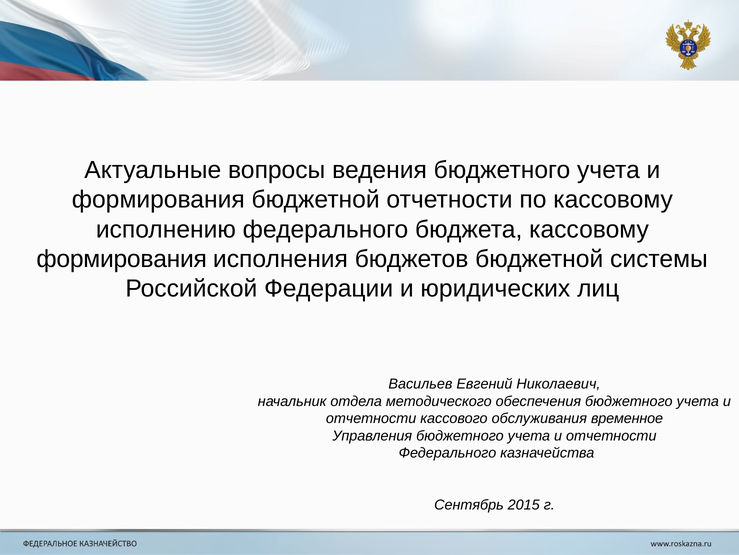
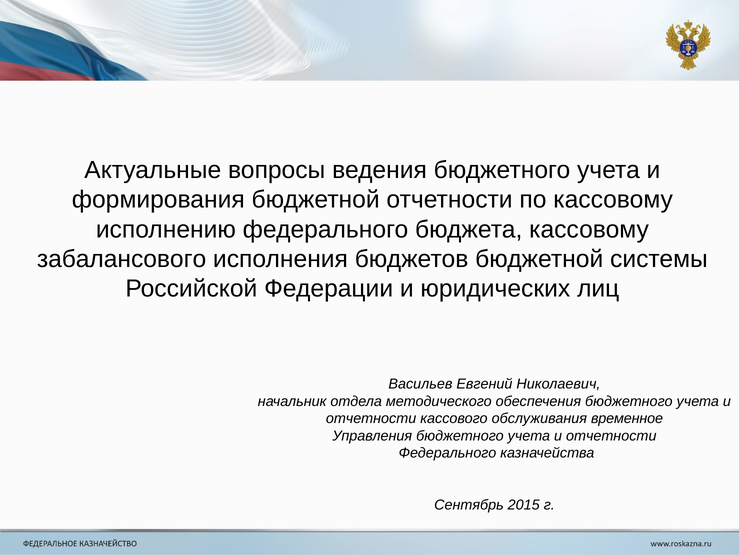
формирования: формирования -> забалансового (122, 259)
